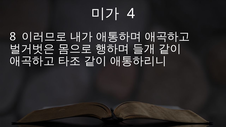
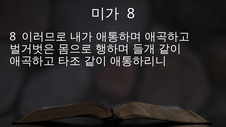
4: 4 -> 8 (131, 14)
